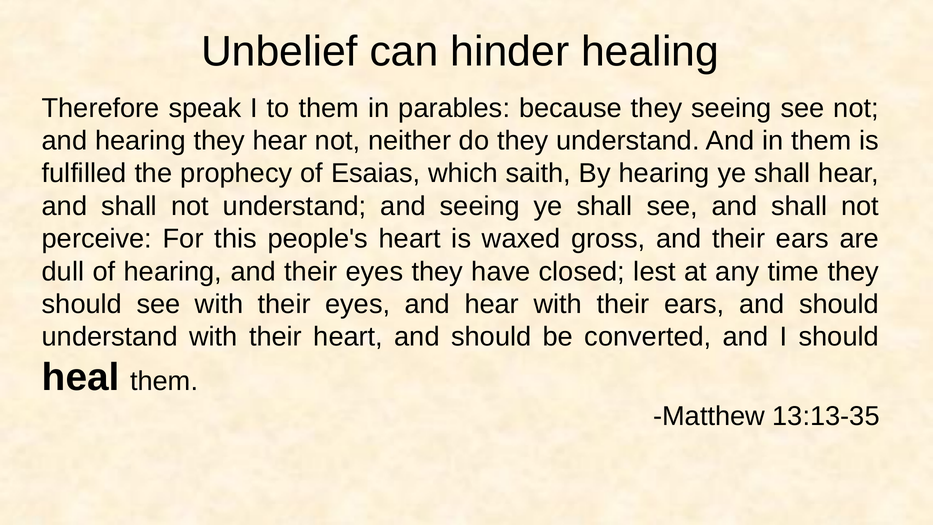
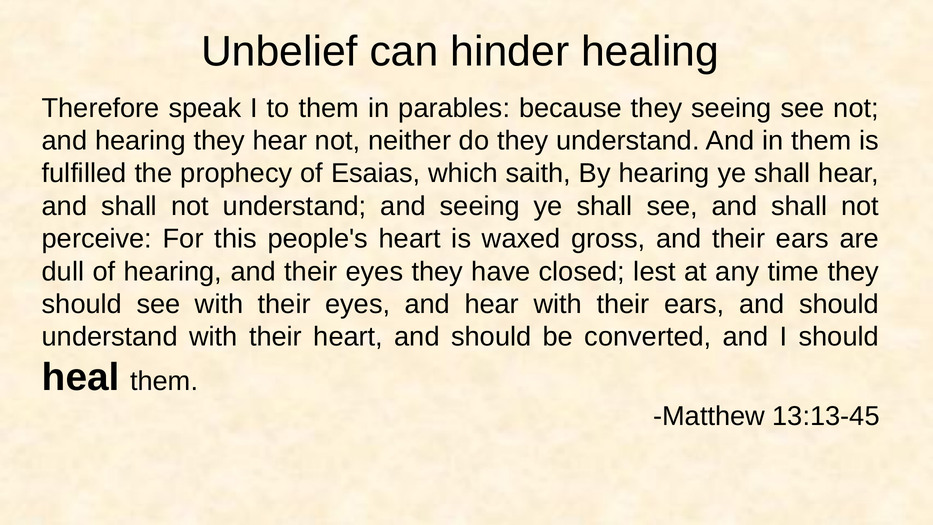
13:13-35: 13:13-35 -> 13:13-45 (826, 416)
